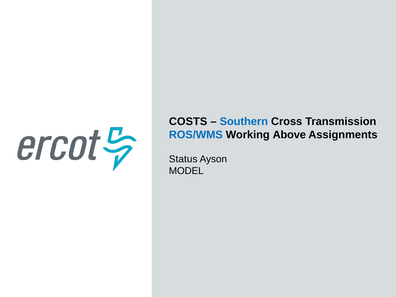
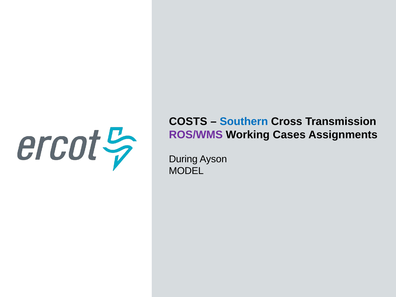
ROS/WMS colour: blue -> purple (196, 135)
Above: Above -> Cases (289, 135)
Status: Status -> During (183, 159)
